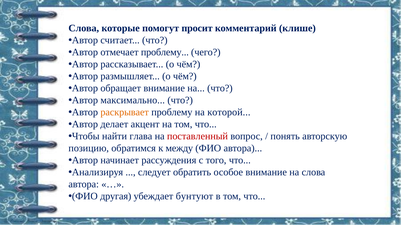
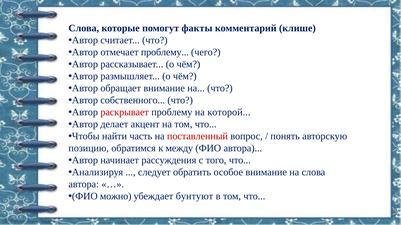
просит: просит -> факты (197, 28)
максимально: максимально -> собственного (133, 101)
раскрывает colour: orange -> red (125, 113)
глава: глава -> часть (141, 137)
другая: другая -> можно (116, 197)
